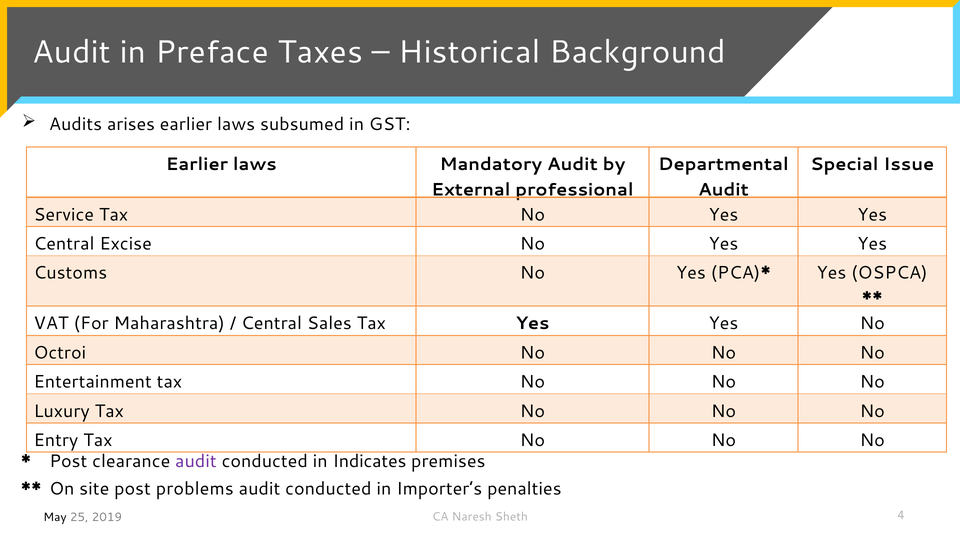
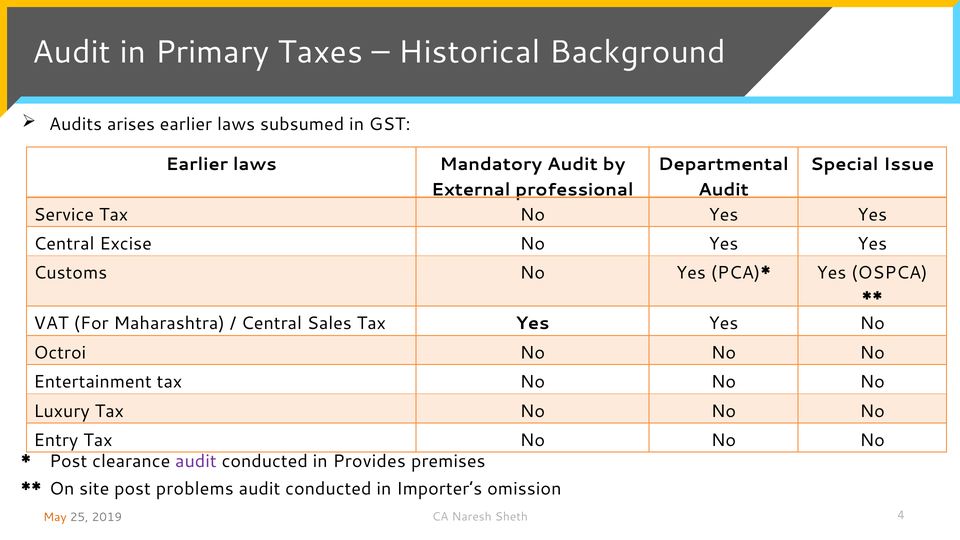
Preface: Preface -> Primary (212, 52)
Indicates: Indicates -> Provides (369, 461)
penalties: penalties -> omission (524, 489)
May colour: black -> orange (55, 517)
